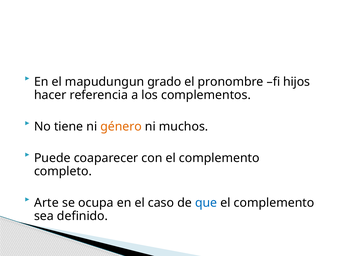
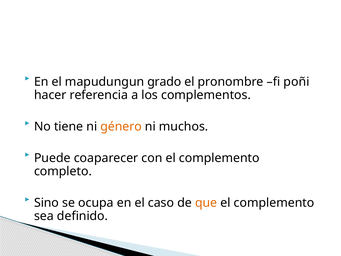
hijos: hijos -> poñi (296, 82)
Arte: Arte -> Sino (46, 203)
que colour: blue -> orange (206, 203)
